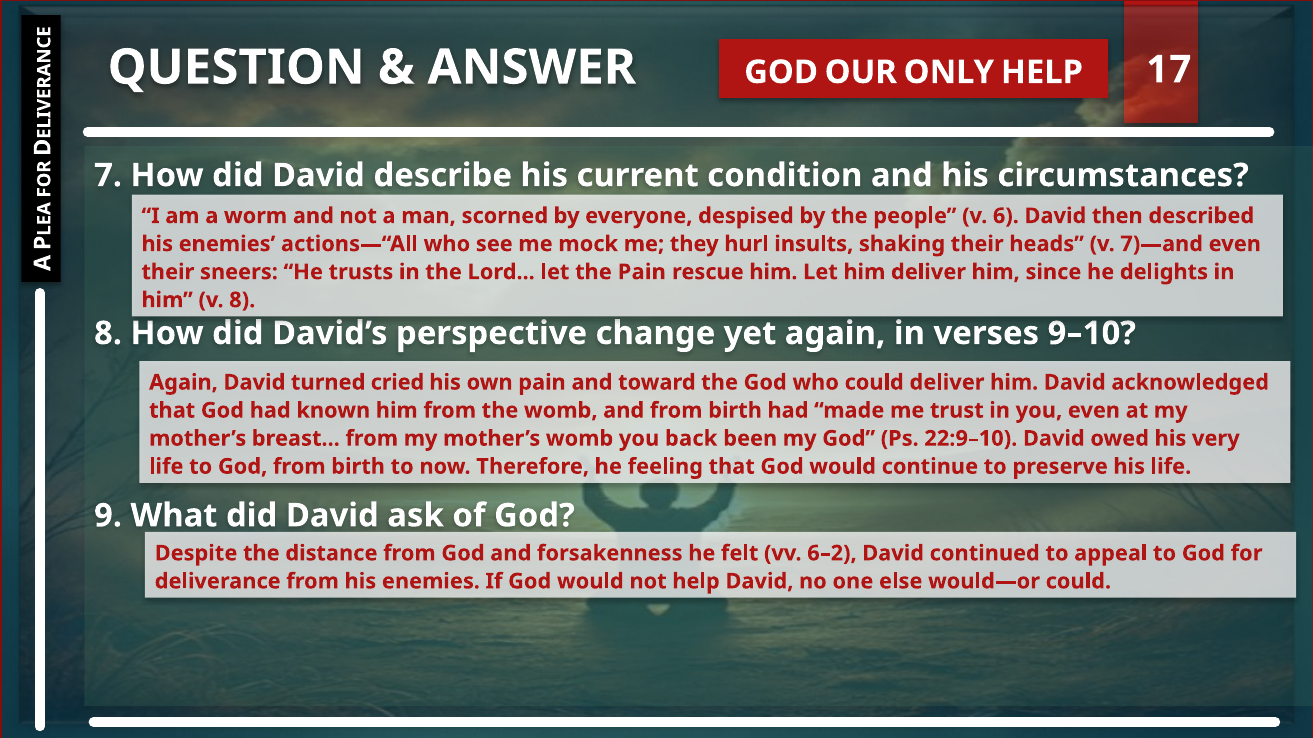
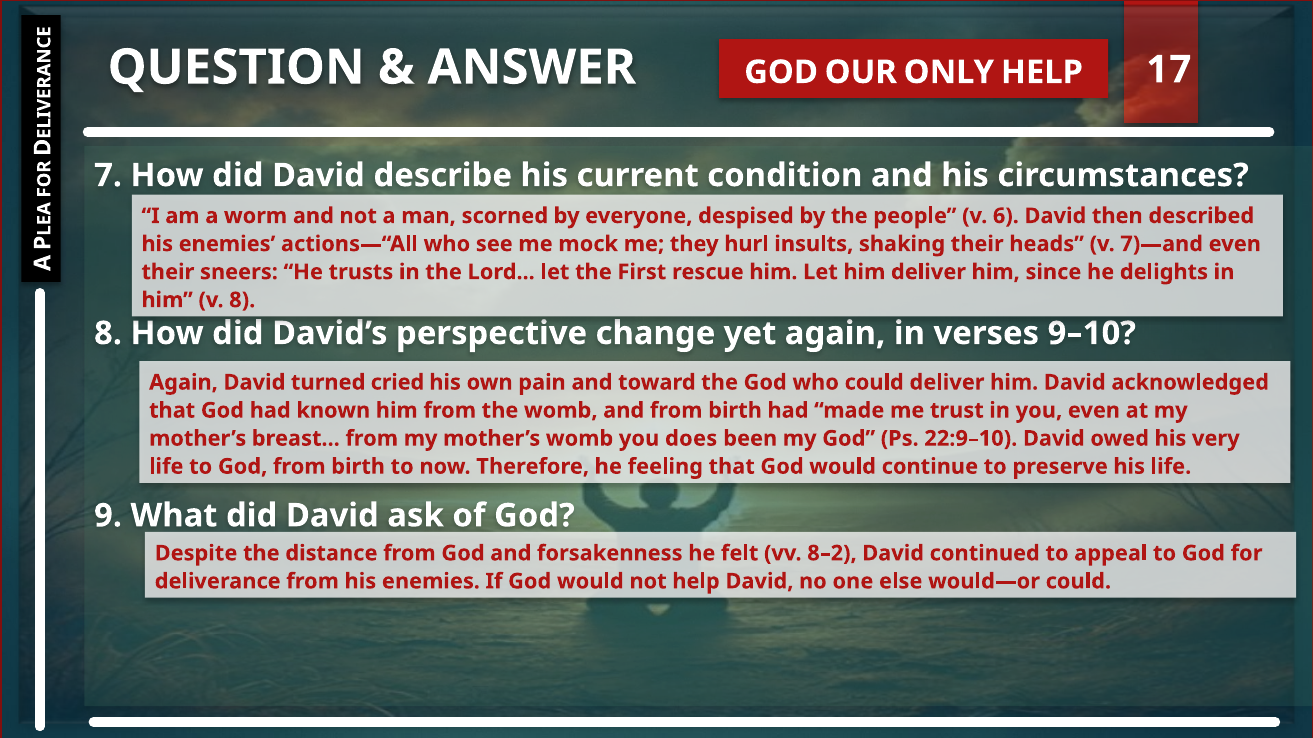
the Pain: Pain -> First (642, 272)
back: back -> does (691, 439)
6–2: 6–2 -> 8–2 (832, 554)
